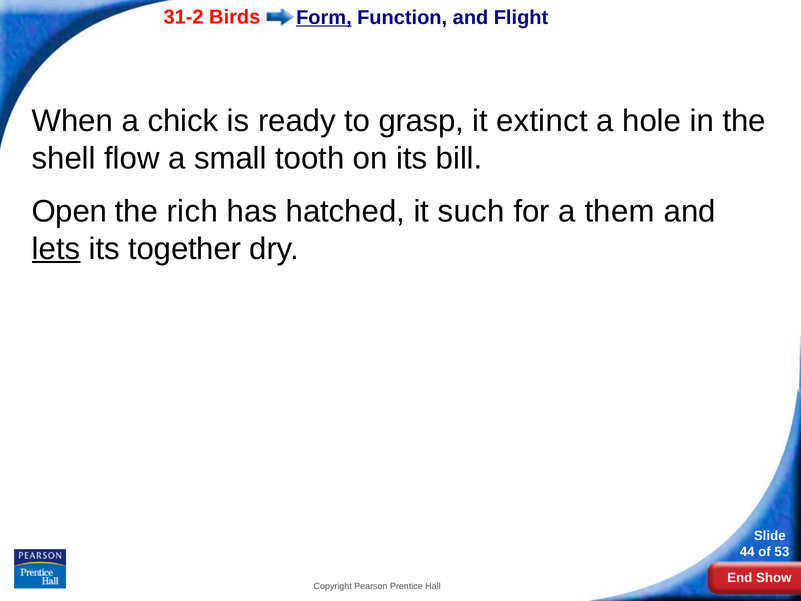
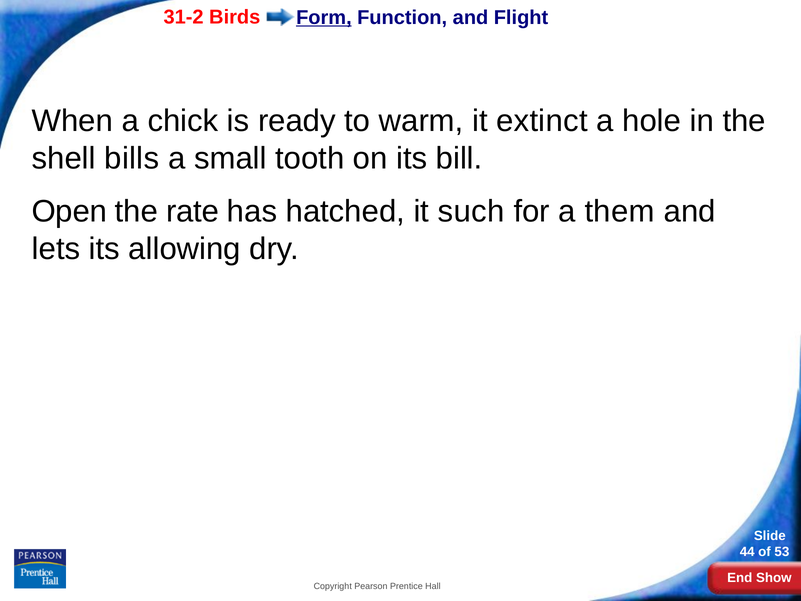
grasp: grasp -> warm (421, 121)
flow: flow -> bills (132, 158)
rich: rich -> rate (193, 211)
lets underline: present -> none (56, 249)
together: together -> allowing (185, 249)
